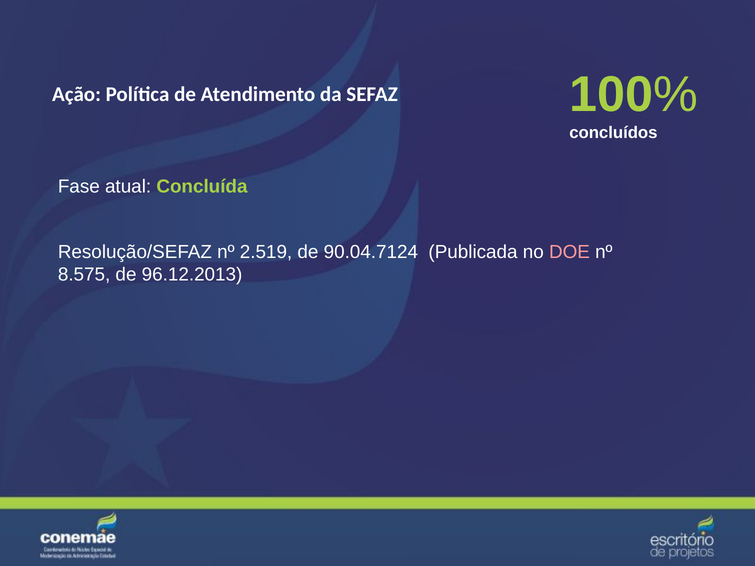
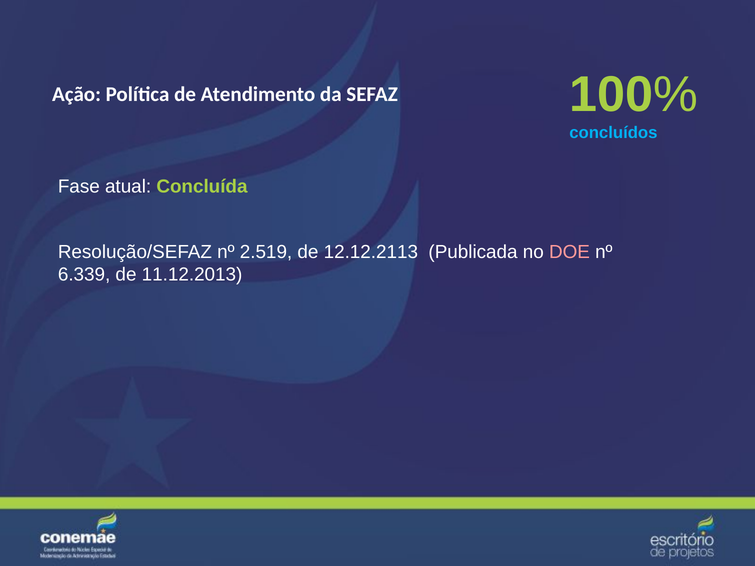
concluídos colour: white -> light blue (613, 133)
90.04.7124: 90.04.7124 -> 12.12.2113 (371, 252)
8.575: 8.575 -> 6.339 (84, 275)
96.12.2013: 96.12.2013 -> 11.12.2013 (192, 275)
